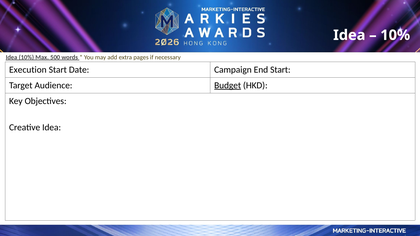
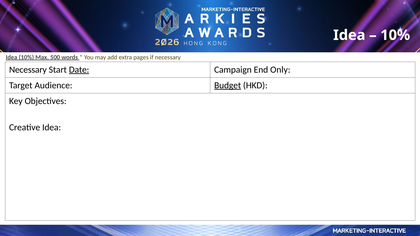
Execution: Execution -> Necessary (28, 70)
Date underline: none -> present (79, 70)
End Start: Start -> Only (280, 70)
